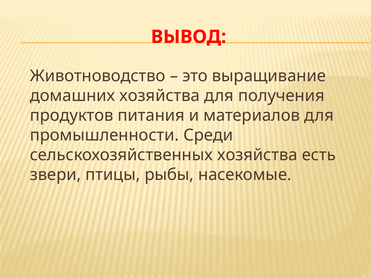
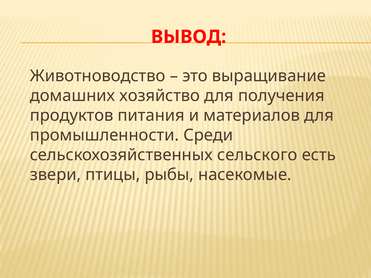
домашних хозяйства: хозяйства -> хозяйство (160, 96)
сельскохозяйственных хозяйства: хозяйства -> сельского (257, 155)
